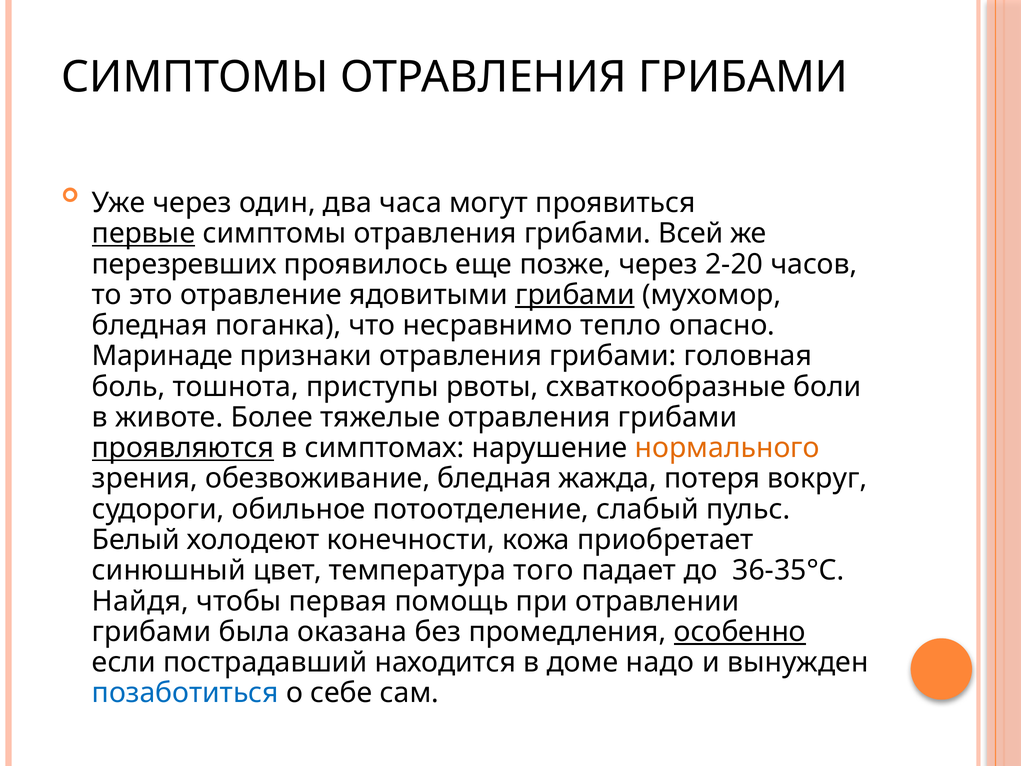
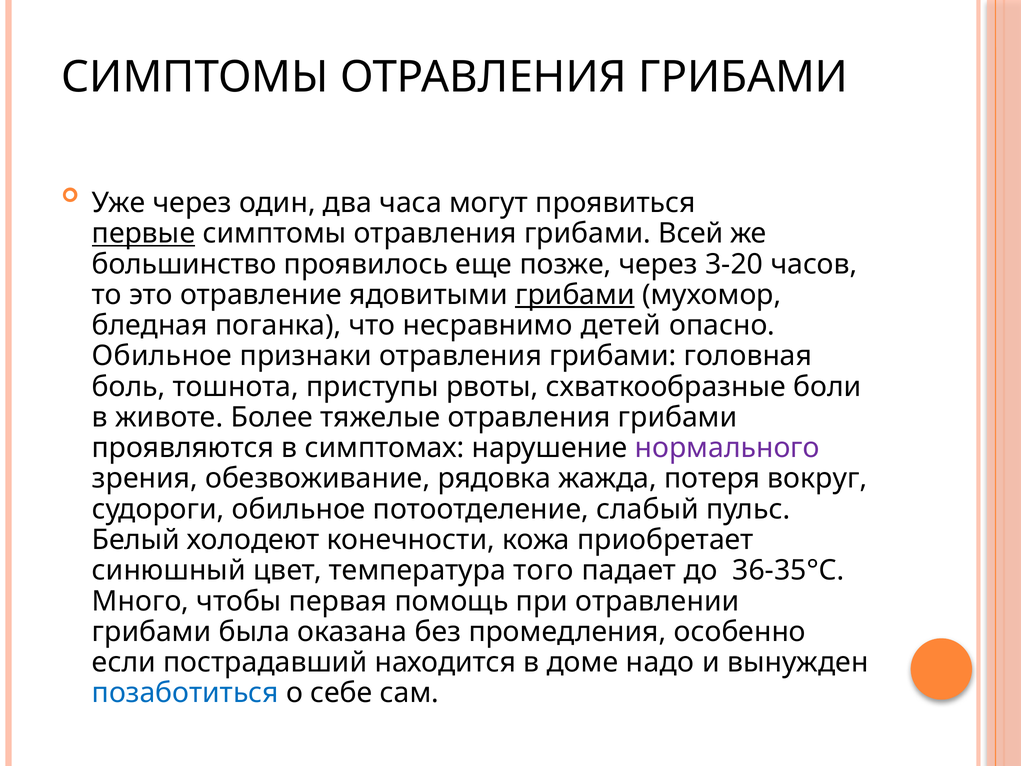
перезревших: перезревших -> большинство (184, 264)
2-20: 2-20 -> 3-20 (734, 264)
тепло: тепло -> детей (621, 325)
Маринаде: Маринаде -> Обильное (162, 356)
проявляются underline: present -> none (183, 448)
нормального colour: orange -> purple (727, 448)
обезвоживание бледная: бледная -> рядовка (494, 478)
Найдя: Найдя -> Много (140, 601)
особенно underline: present -> none (740, 632)
